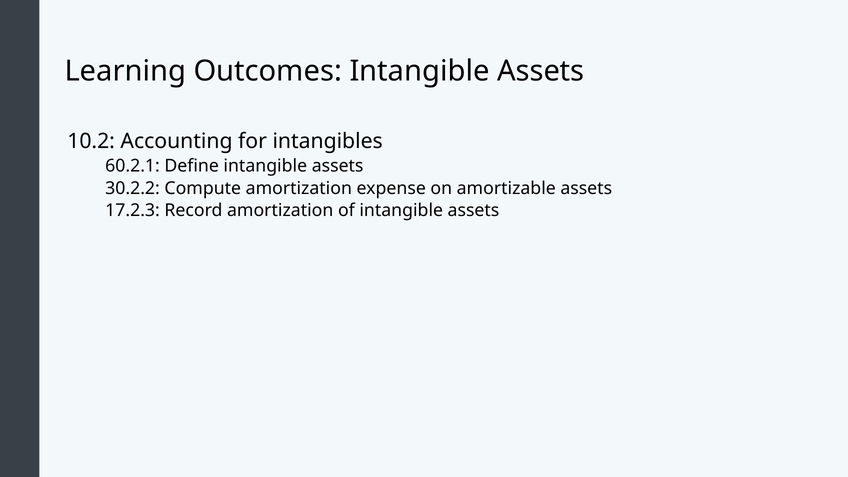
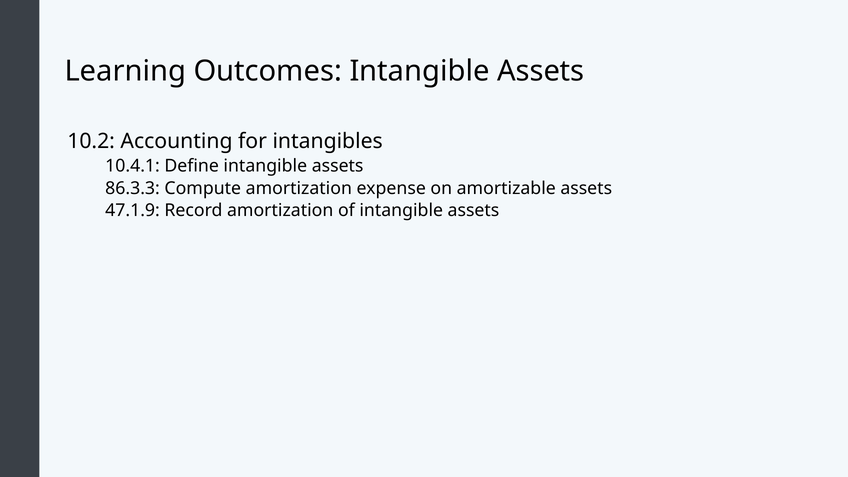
60.2.1: 60.2.1 -> 10.4.1 (133, 166)
30.2.2: 30.2.2 -> 86.3.3 (133, 188)
17.2.3: 17.2.3 -> 47.1.9 (133, 211)
